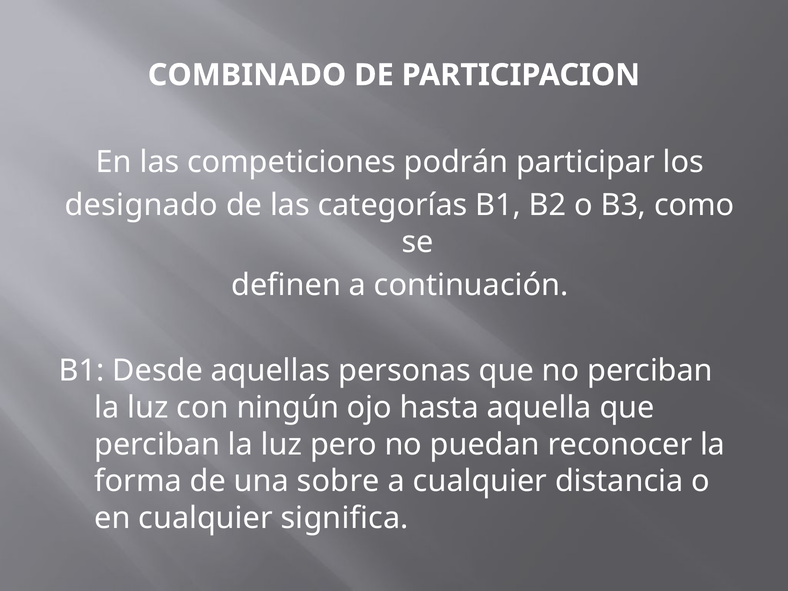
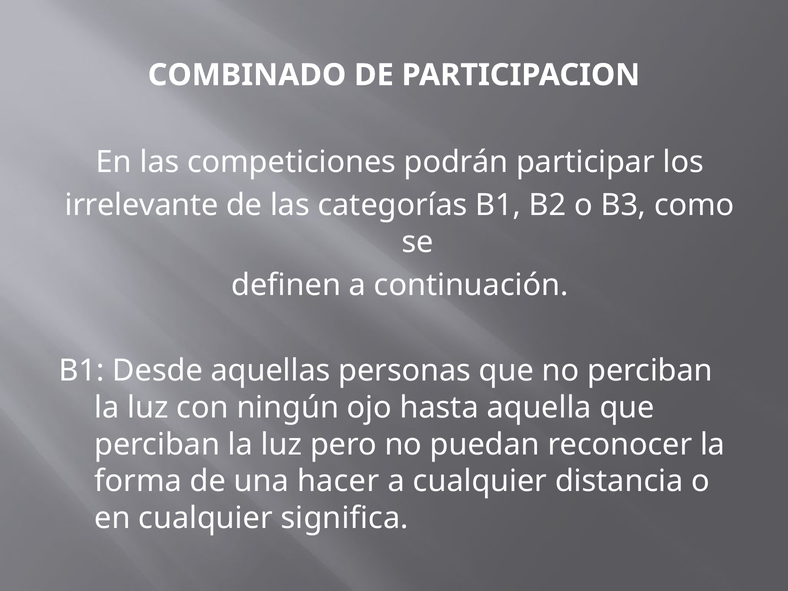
designado: designado -> irrelevante (142, 205)
sobre: sobre -> hacer (338, 481)
